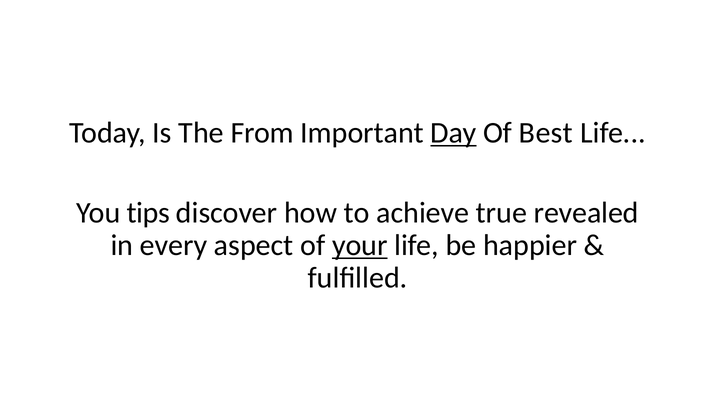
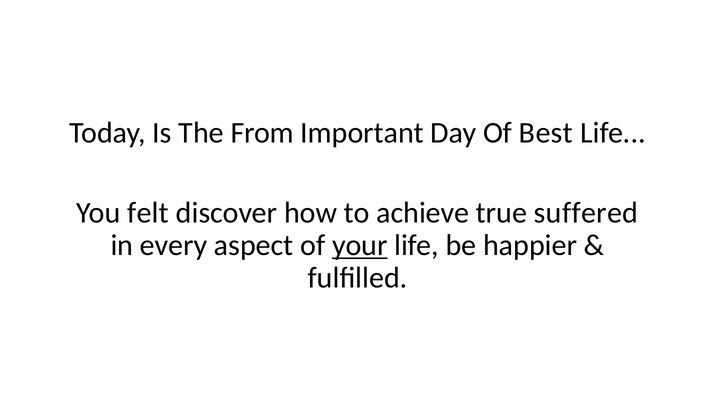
Day underline: present -> none (453, 133)
tips: tips -> felt (148, 213)
revealed: revealed -> suffered (586, 213)
